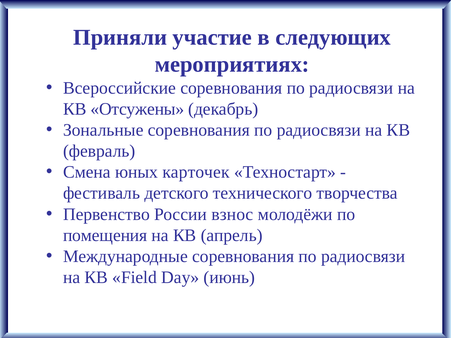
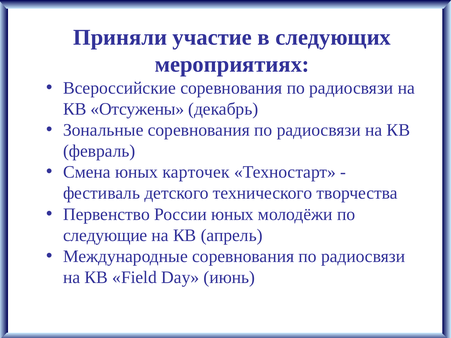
России взнос: взнос -> юных (232, 214)
помещения: помещения -> следующие (105, 235)
